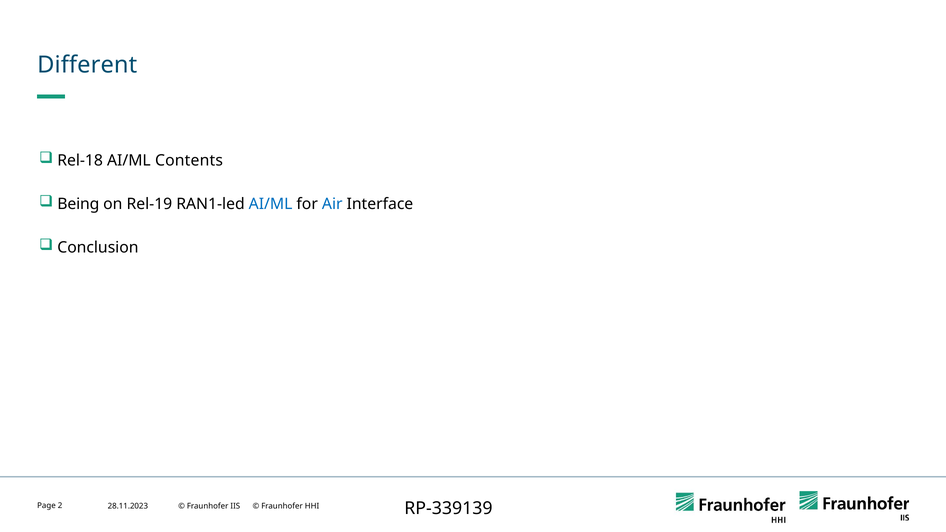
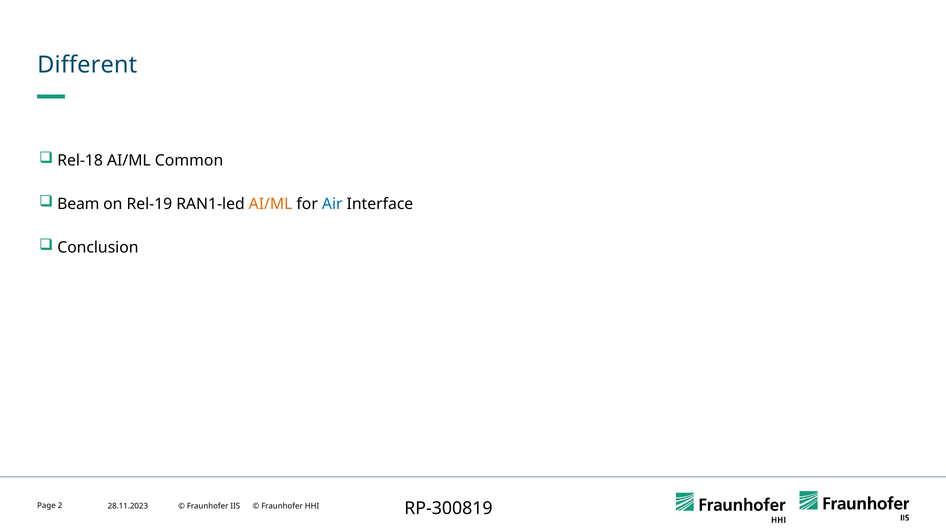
Contents: Contents -> Common (189, 160)
Being: Being -> Beam (78, 204)
AI/ML colour: blue -> orange (271, 204)
RP-339139: RP-339139 -> RP-300819 (448, 509)
